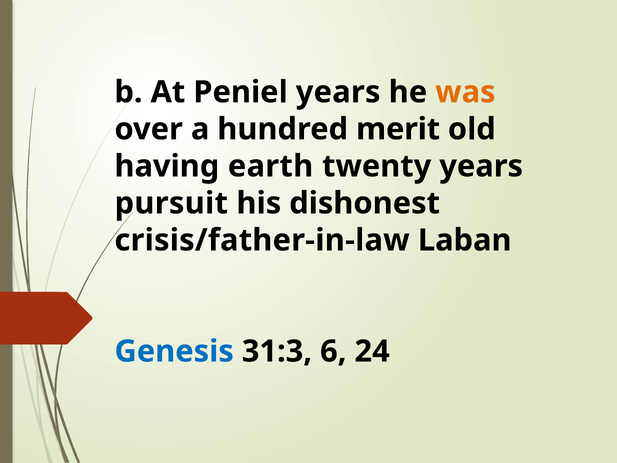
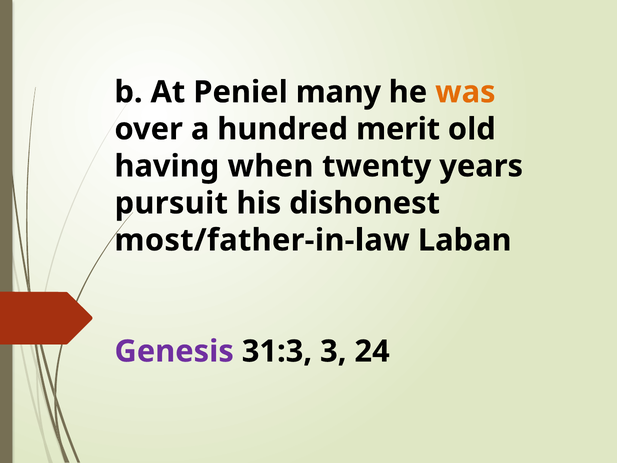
Peniel years: years -> many (338, 92)
earth: earth -> when (271, 166)
crisis/father-in-law: crisis/father-in-law -> most/father-in-law (262, 240)
Genesis colour: blue -> purple (174, 351)
6: 6 -> 3 (333, 351)
